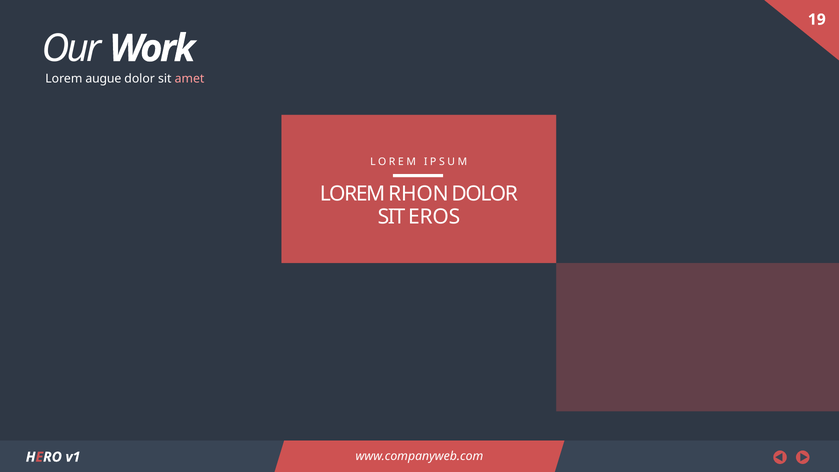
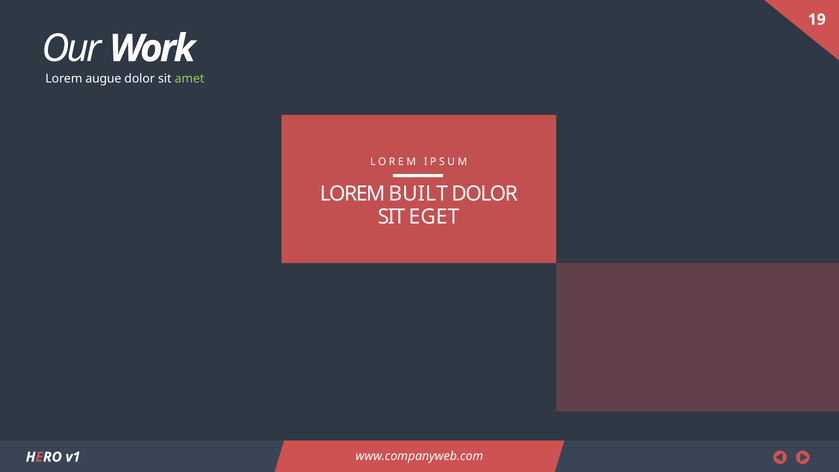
amet colour: pink -> light green (190, 79)
RHON: RHON -> BUILT (418, 194)
EROS: EROS -> EGET (434, 217)
